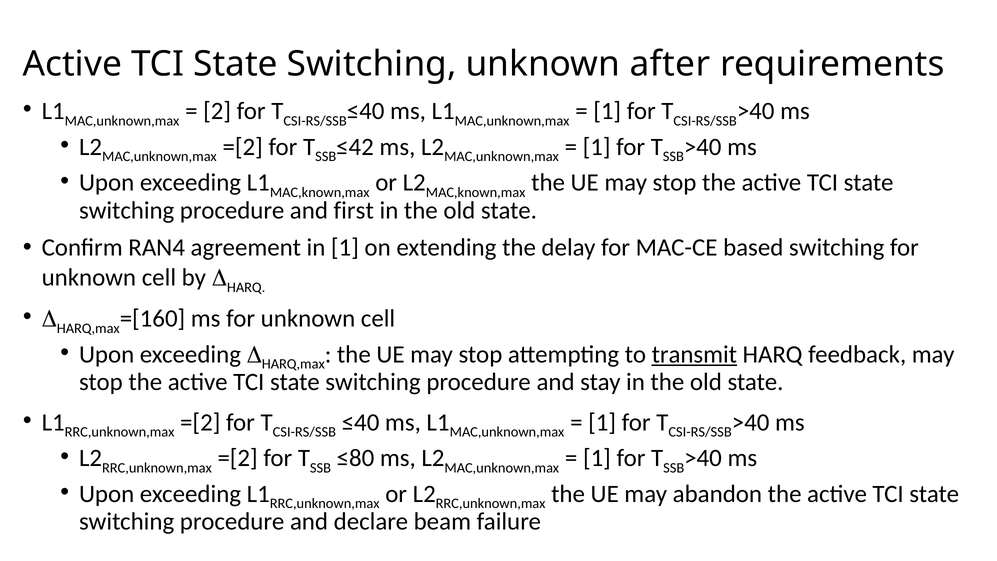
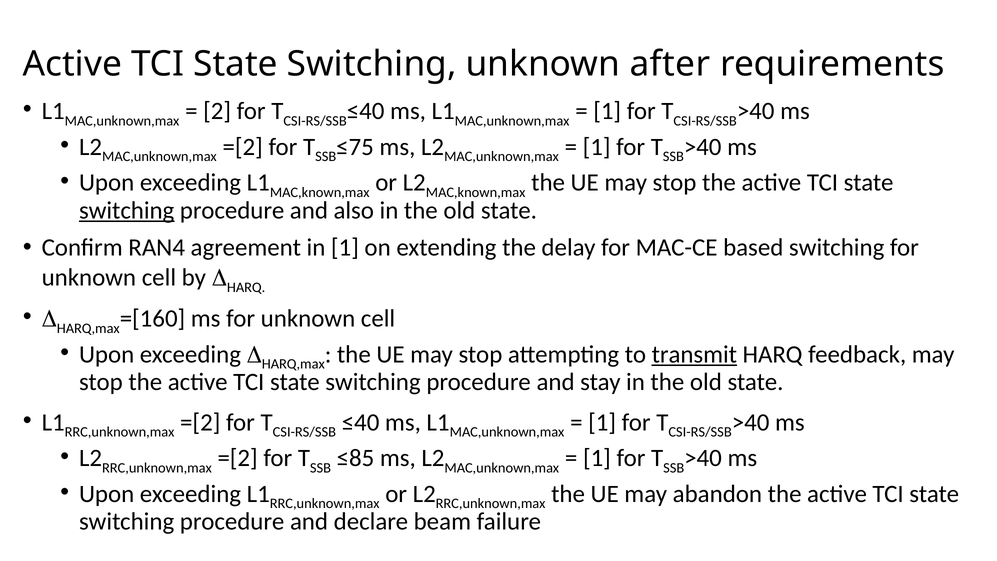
≤42: ≤42 -> ≤75 (355, 147)
switching underline: none -> present (127, 210)
first: first -> also (354, 210)
≤80: ≤80 -> ≤85 (355, 458)
